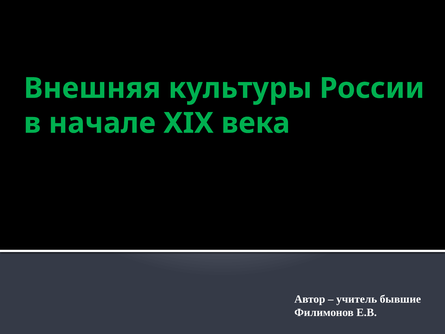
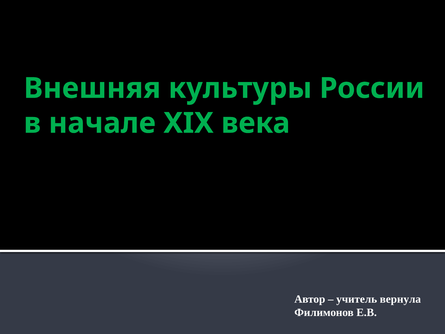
бывшие: бывшие -> вернула (400, 299)
